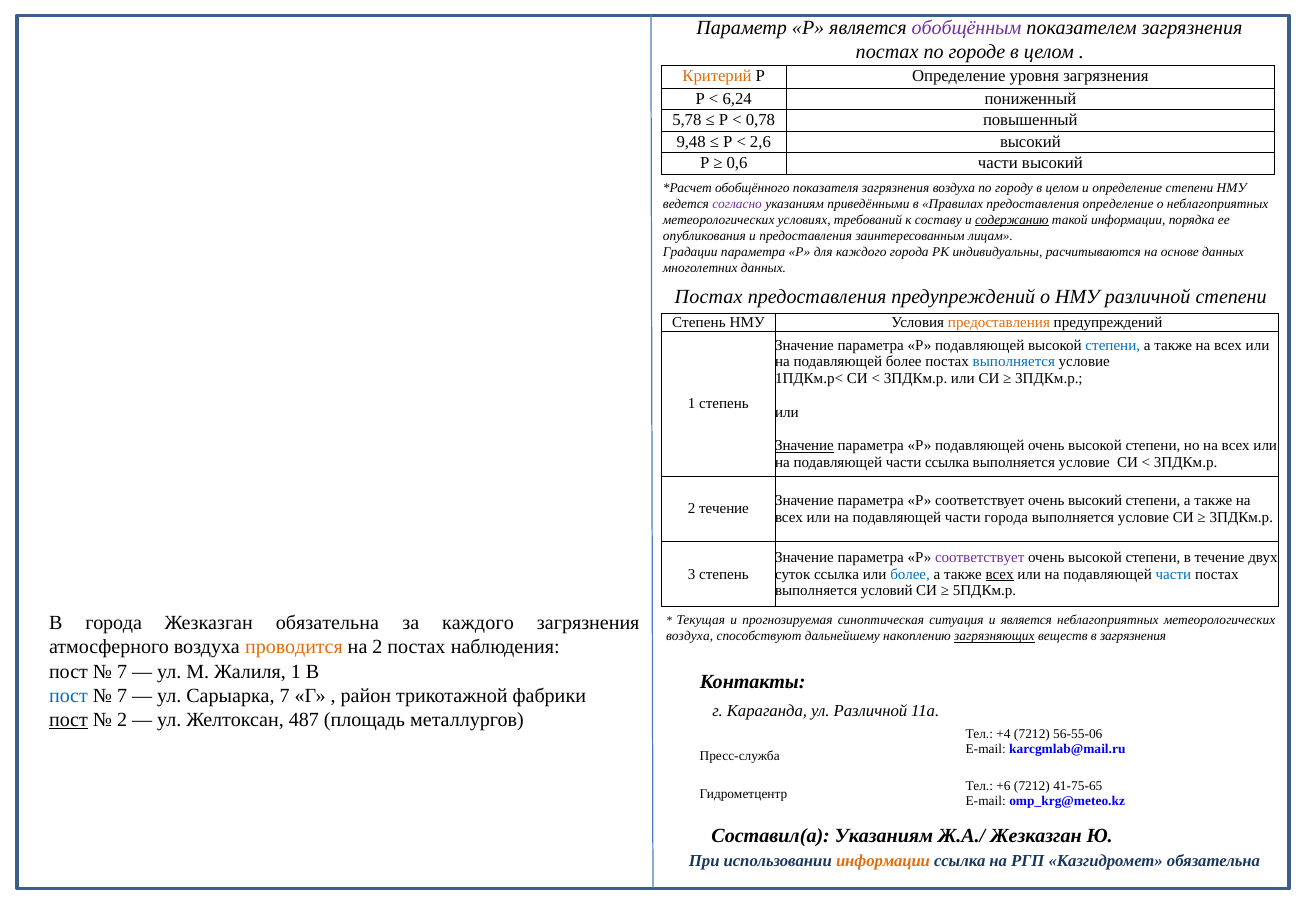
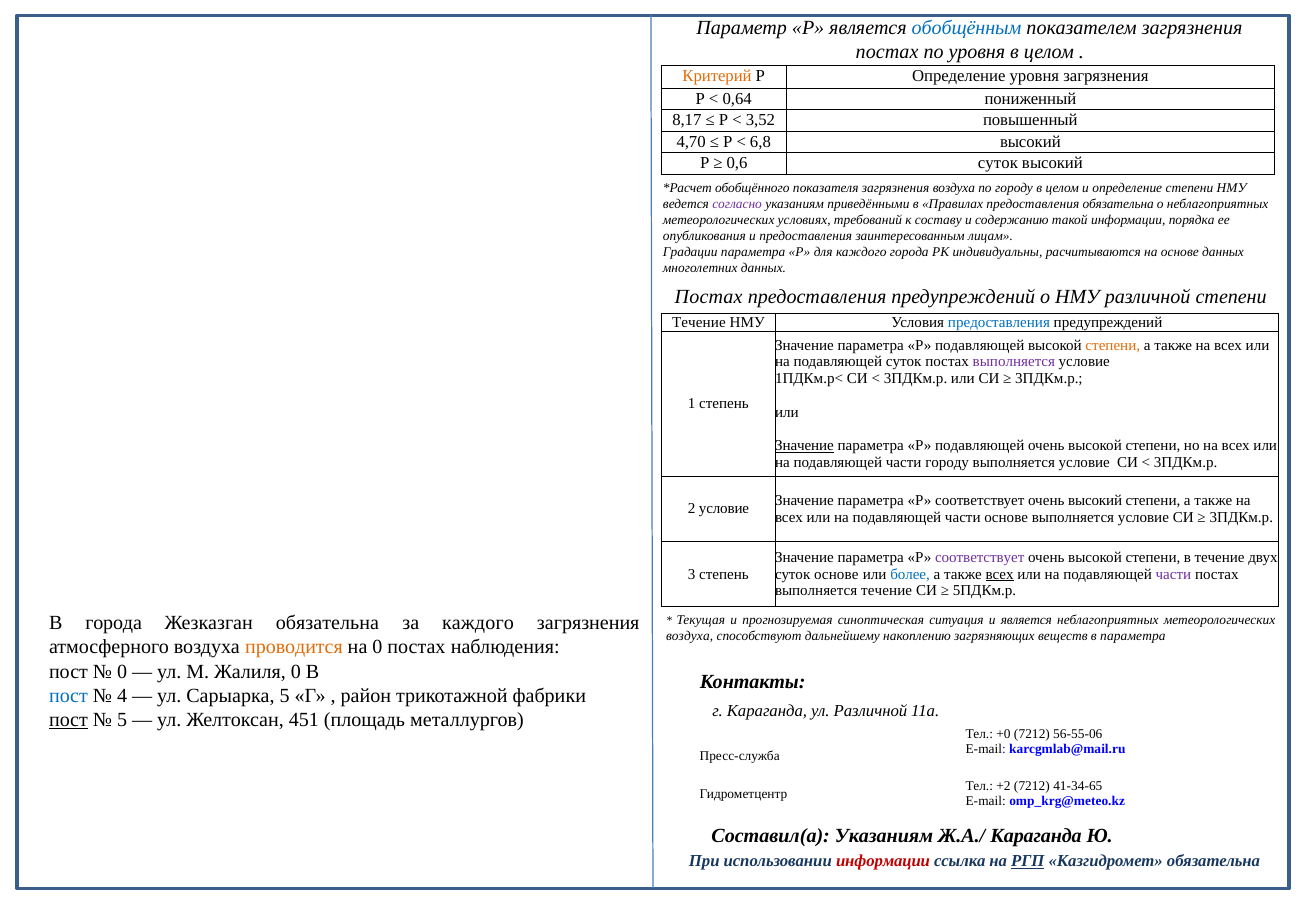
обобщённым colour: purple -> blue (967, 27)
по городе: городе -> уровня (977, 52)
6,24: 6,24 -> 0,64 (737, 99)
5,78: 5,78 -> 8,17 (687, 120)
0,78: 0,78 -> 3,52 (760, 120)
9,48: 9,48 -> 4,70 (691, 142)
2,6: 2,6 -> 6,8 (760, 142)
0,6 части: части -> суток (998, 163)
предоставления определение: определение -> обязательна (1118, 204)
содержанию underline: present -> none (1012, 220)
Степень: Степень -> Течение (699, 322)
предоставления colour: orange -> blue (999, 322)
степени colour: blue -> orange (1113, 345)
подавляющей более: более -> суток (904, 362)
выполняется colour: blue -> purple (1014, 362)
части ссылка: ссылка -> городу (947, 462)
2 течение: течение -> условие (724, 509)
части города: города -> основе (1006, 517)
суток ссылка: ссылка -> основе (836, 574)
части colour: blue -> purple (1173, 574)
выполняется условий: условий -> течение (887, 591)
загрязняющих underline: present -> none (994, 637)
в загрязнения: загрязнения -> параметра (1133, 637)
на 2: 2 -> 0 (377, 647)
7: 7 -> 0 (122, 672)
Жалиля 1: 1 -> 0 (296, 672)
7: 7 -> 4 (122, 696)
Сарыарка 7: 7 -> 5 (285, 696)
2: 2 -> 5 (122, 720)
487: 487 -> 451 (304, 720)
+4: +4 -> +0 (1003, 734)
+6: +6 -> +2 (1003, 786)
41-75-65: 41-75-65 -> 41-34-65 (1078, 786)
Ж.А./ Жезказган: Жезказган -> Караганда (1036, 836)
информации colour: orange -> red (883, 861)
РГП underline: none -> present (1028, 861)
